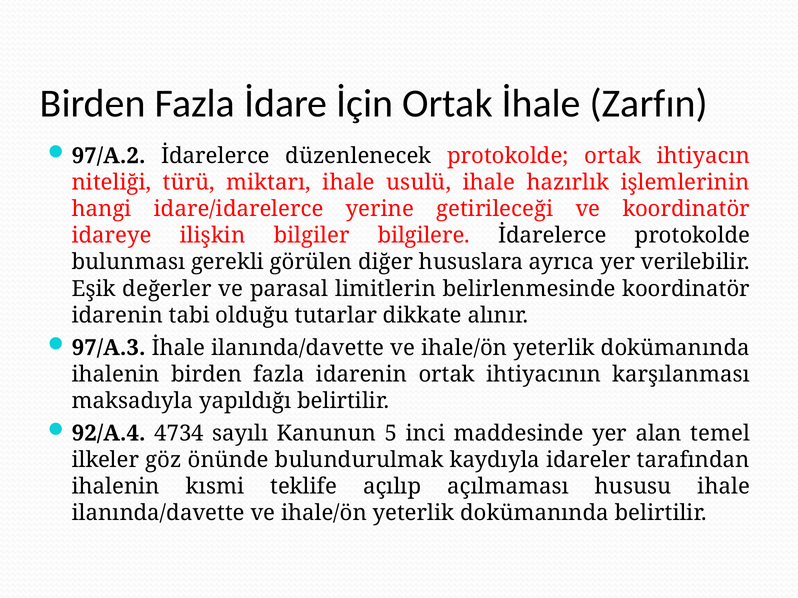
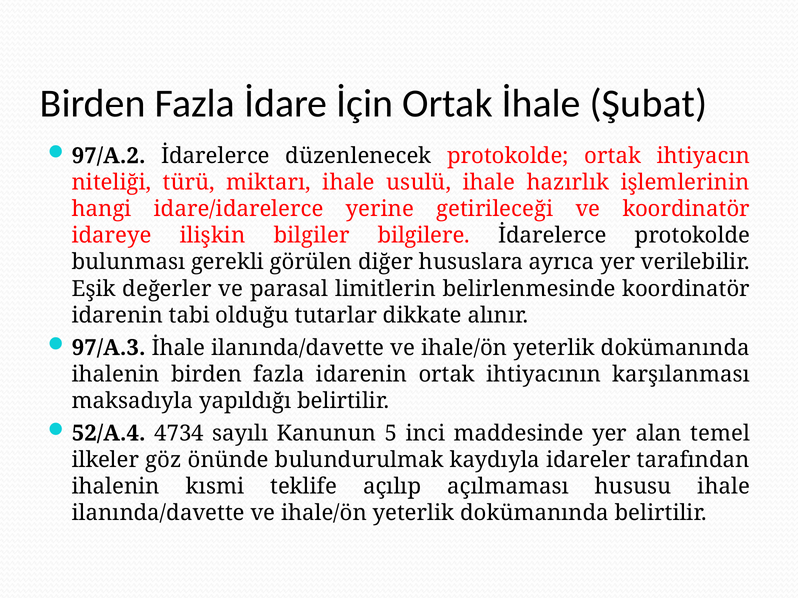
Zarfın: Zarfın -> Şubat (649, 104)
92/A.4: 92/A.4 -> 52/A.4 (109, 434)
